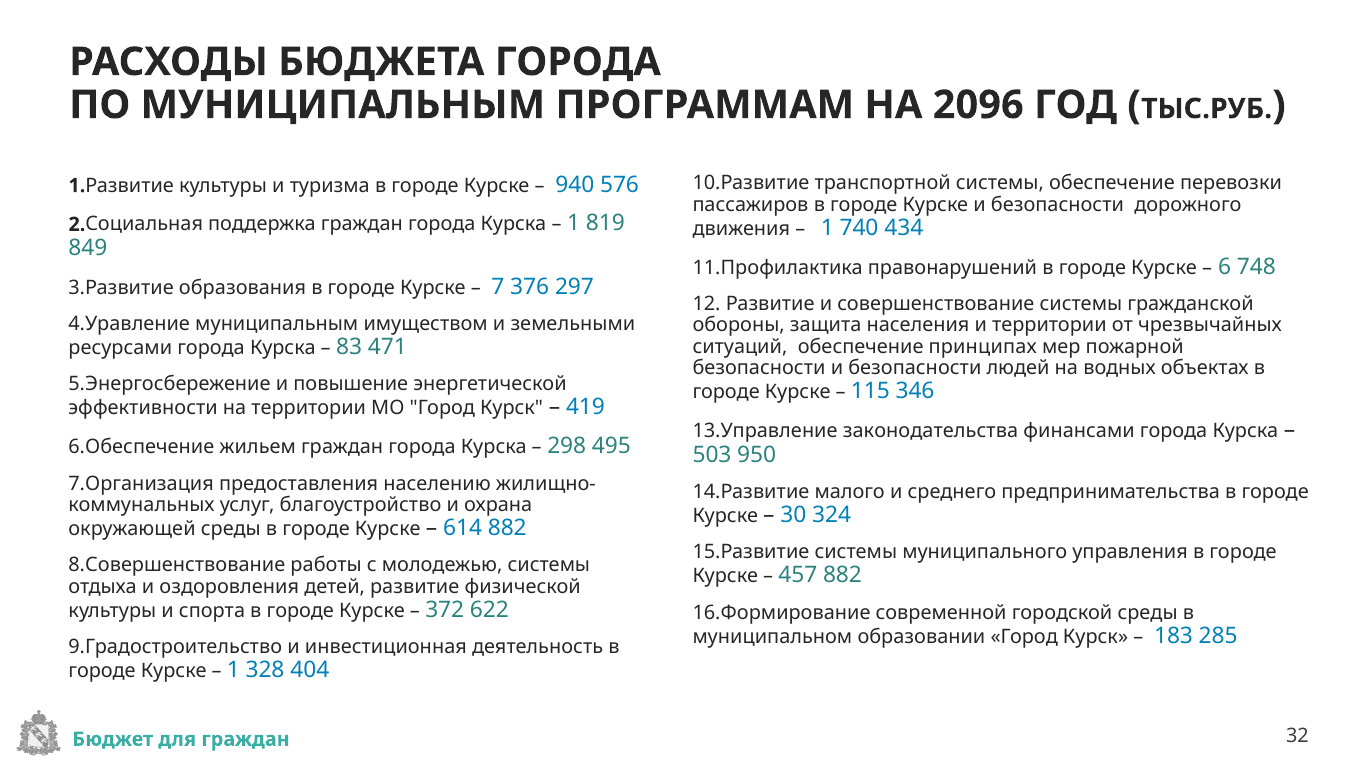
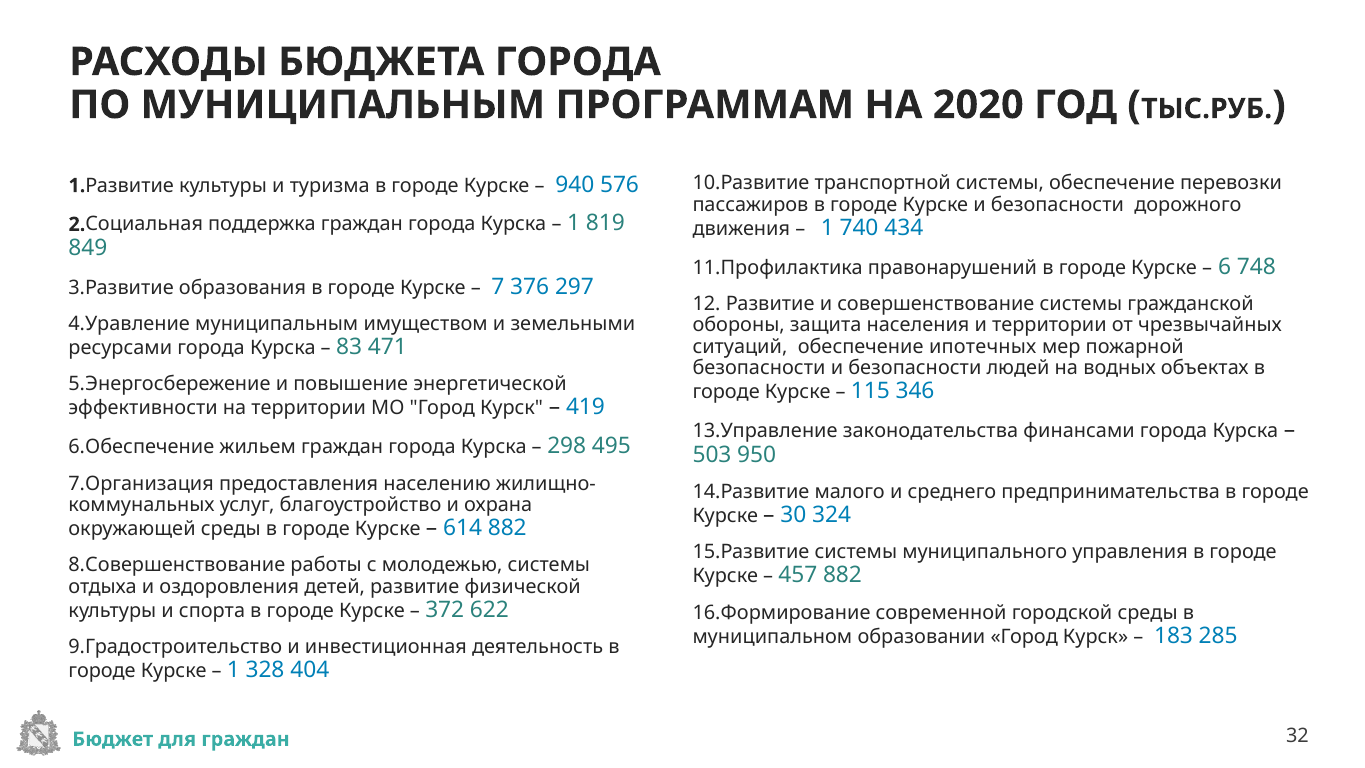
2096: 2096 -> 2020 (978, 105)
принципах: принципах -> ипотечных (983, 347)
